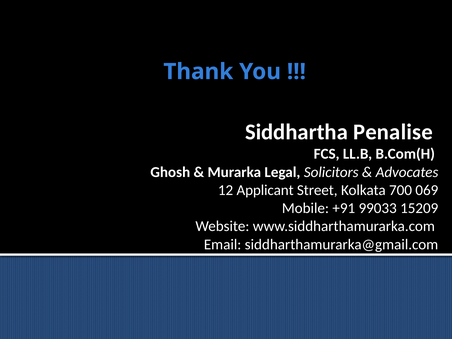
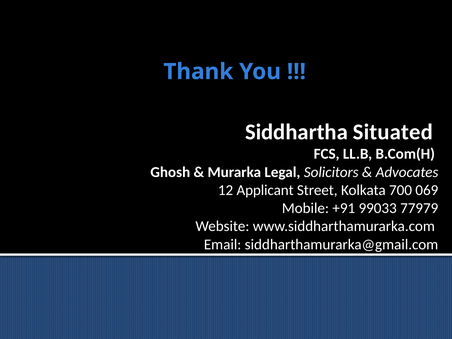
Penalise: Penalise -> Situated (393, 132)
15209: 15209 -> 77979 (419, 208)
